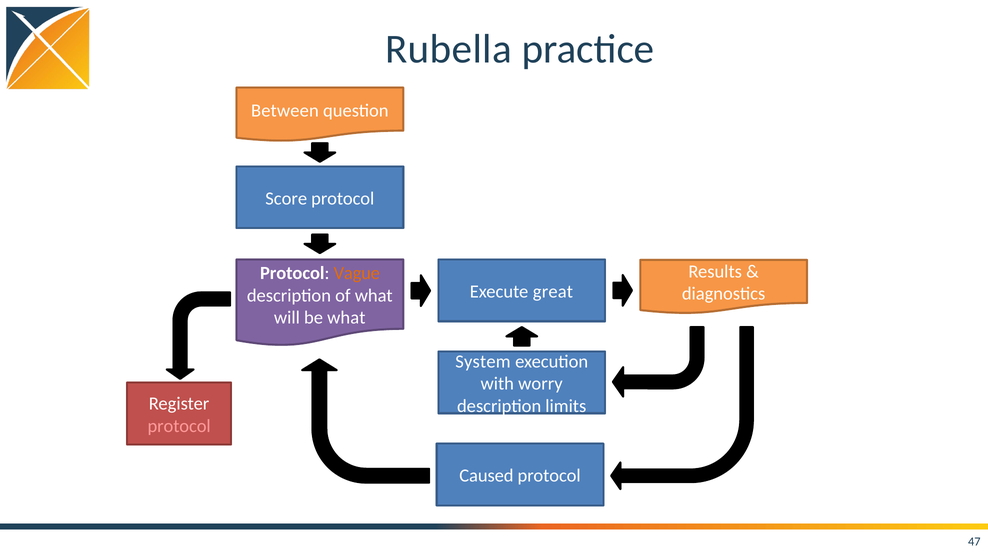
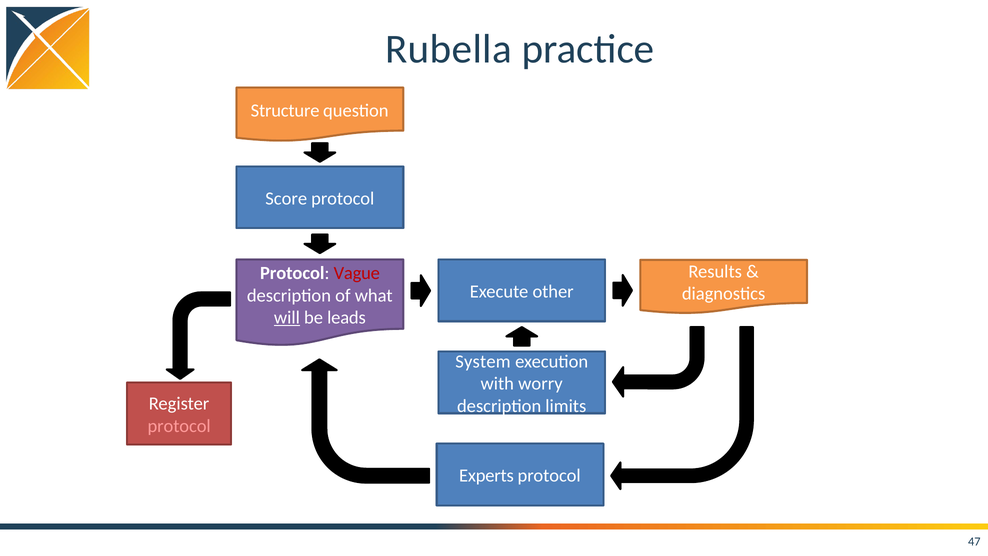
Between: Between -> Structure (285, 110)
Vague colour: orange -> red (357, 273)
great: great -> other (553, 292)
will underline: none -> present (287, 318)
be what: what -> leads (346, 318)
Caused: Caused -> Experts (486, 476)
